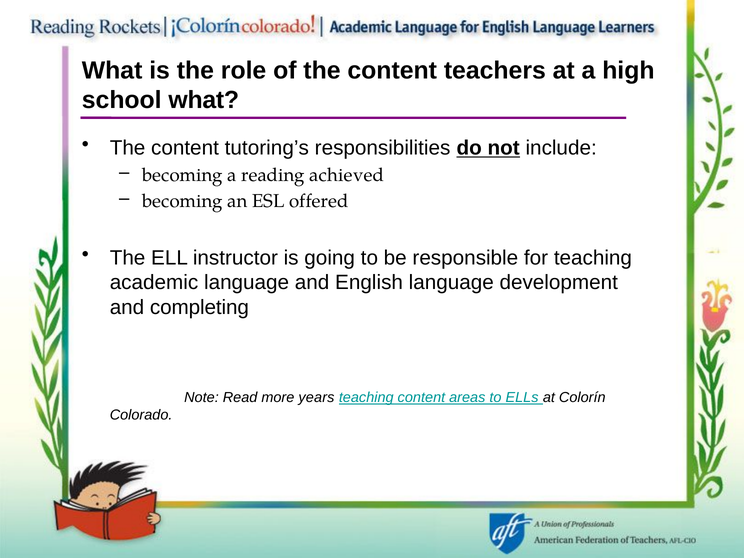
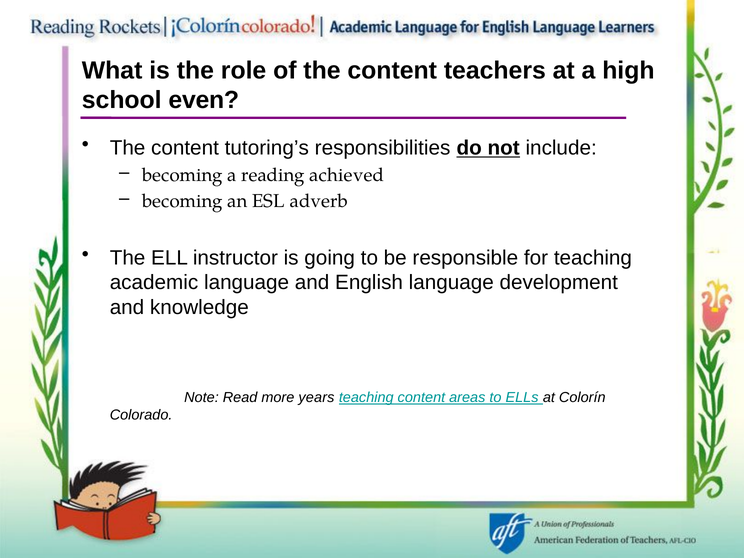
school what: what -> even (204, 100)
offered: offered -> adverb (319, 201)
completing: completing -> knowledge (199, 307)
